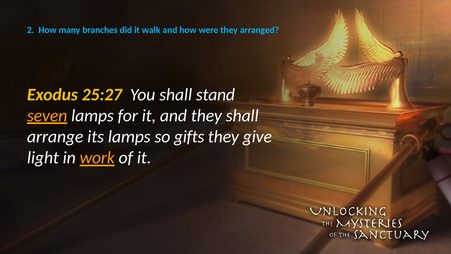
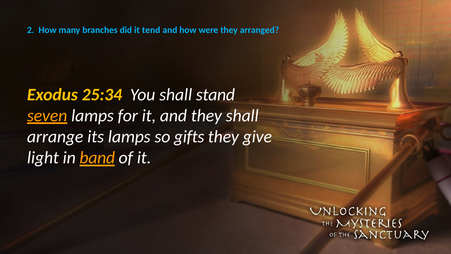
walk: walk -> tend (151, 30)
25:27: 25:27 -> 25:34 (102, 94)
work: work -> band (97, 158)
